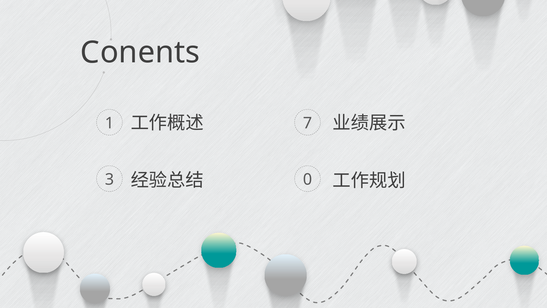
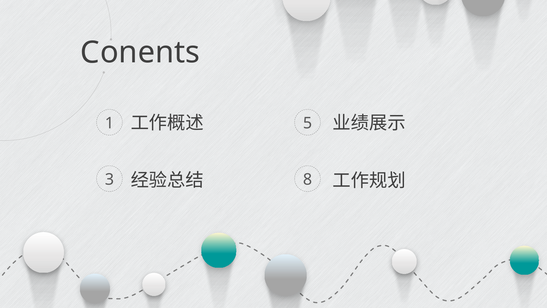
7: 7 -> 5 (307, 123)
0: 0 -> 8 (307, 180)
